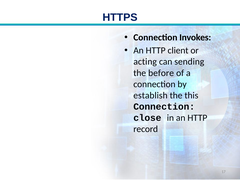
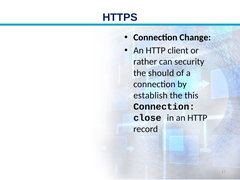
Invokes: Invokes -> Change (195, 37)
acting: acting -> rather (145, 62)
sending: sending -> security (189, 62)
before: before -> should (161, 73)
